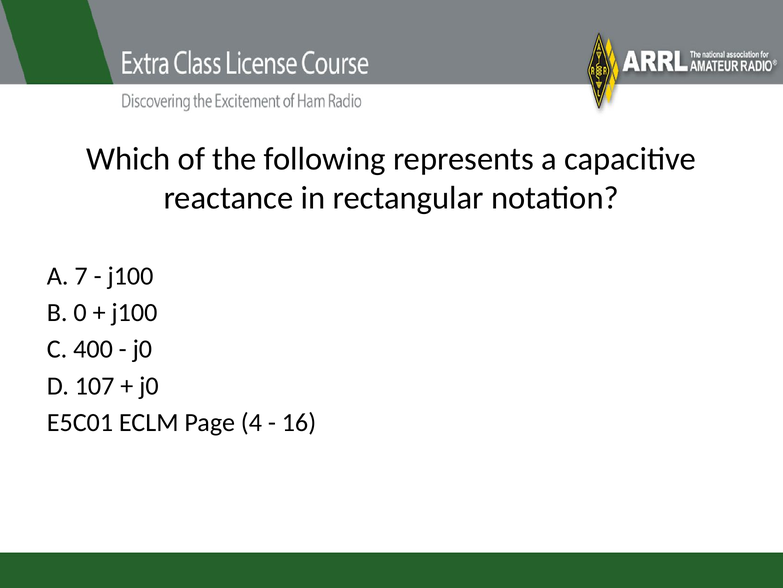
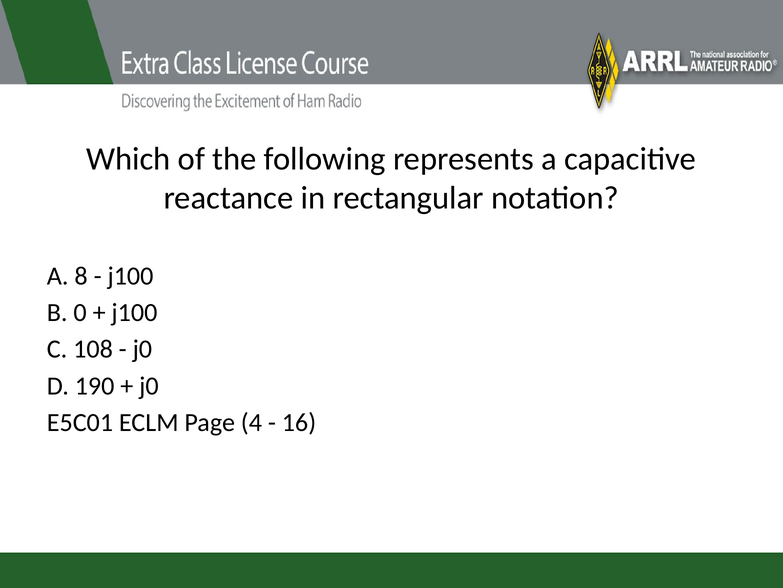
7: 7 -> 8 (81, 276)
400: 400 -> 108 (93, 349)
107: 107 -> 190 (95, 385)
